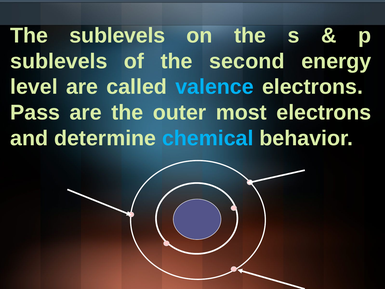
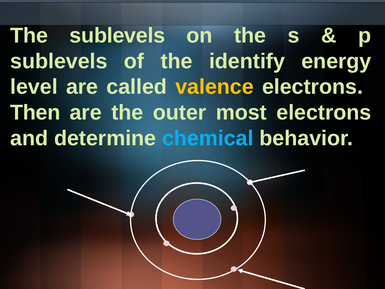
second: second -> identify (247, 61)
valence colour: light blue -> yellow (215, 87)
Pass: Pass -> Then (35, 112)
